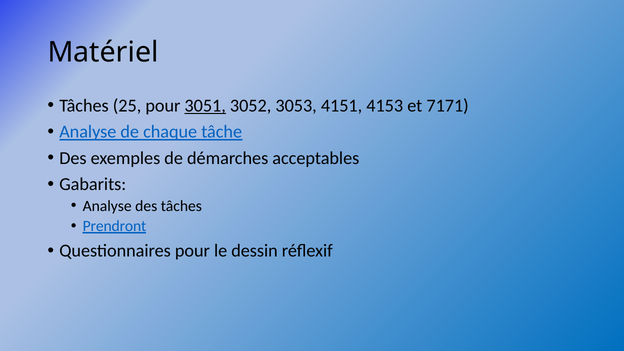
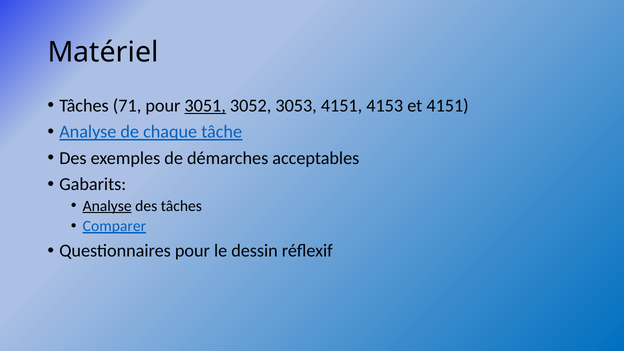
25: 25 -> 71 (127, 106)
et 7171: 7171 -> 4151 (448, 106)
Analyse underline: none -> present (107, 206)
Prendront: Prendront -> Comparer (114, 226)
